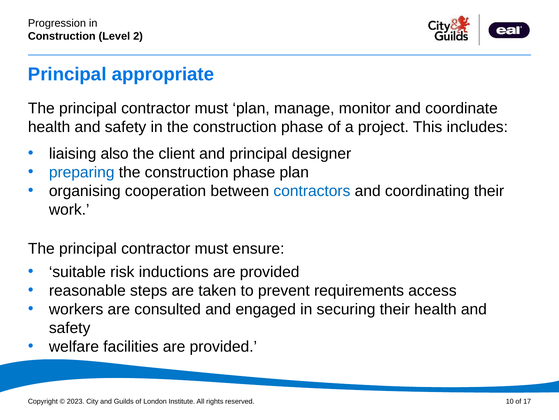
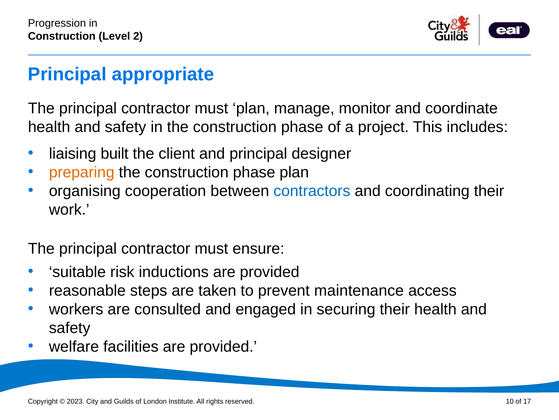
also: also -> built (115, 153)
preparing colour: blue -> orange (82, 172)
requirements: requirements -> maintenance (359, 290)
